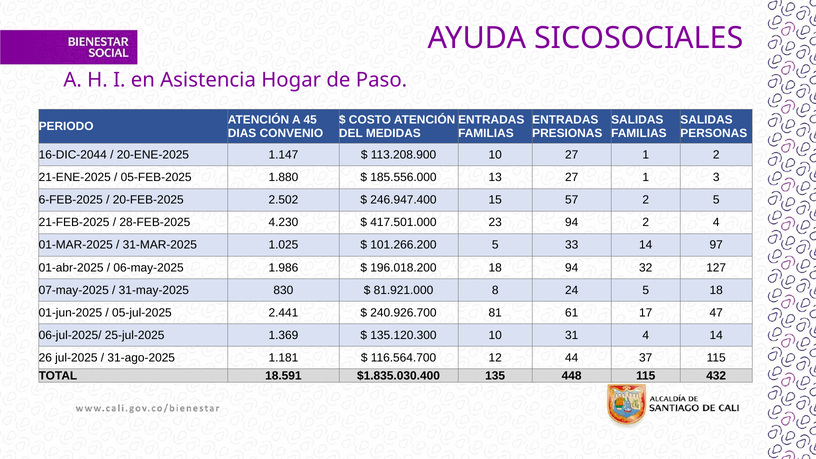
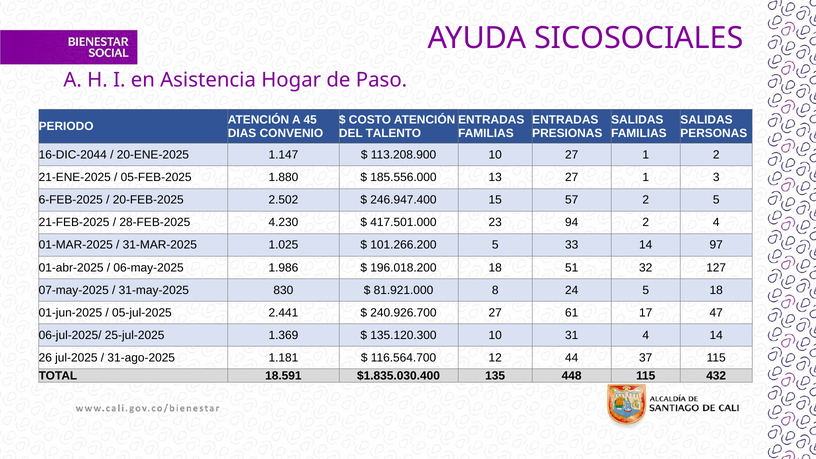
MEDIDAS: MEDIDAS -> TALENTO (393, 133)
18 94: 94 -> 51 (572, 268)
240.926.700 81: 81 -> 27 (495, 313)
